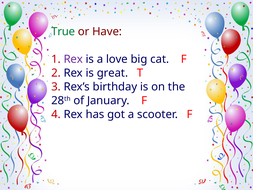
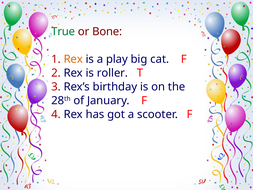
Have: Have -> Bone (107, 32)
Rex colour: purple -> orange (73, 59)
love: love -> play (117, 59)
great: great -> roller (112, 73)
